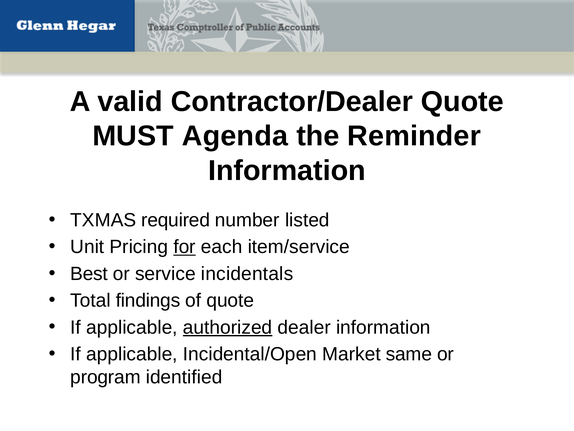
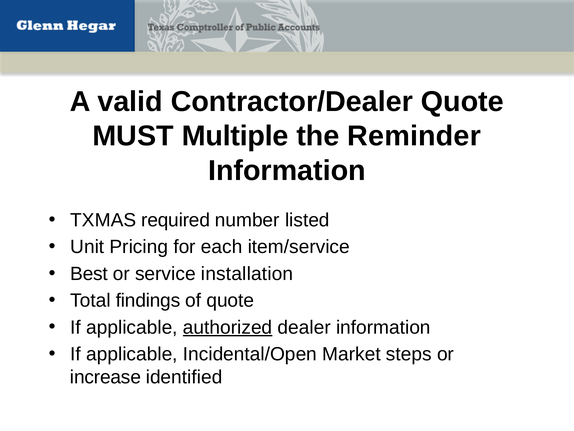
Agenda: Agenda -> Multiple (235, 136)
for underline: present -> none (185, 247)
incidentals: incidentals -> installation (247, 273)
same: same -> steps (409, 354)
program: program -> increase (105, 377)
